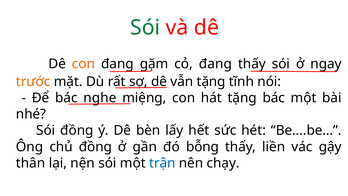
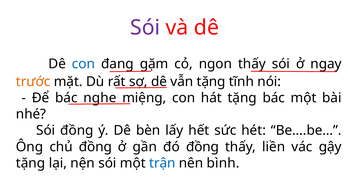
Sói colour: green -> purple (145, 28)
con colour: orange -> blue (84, 64)
cỏ đang: đang -> ngon (215, 64)
đó bỗng: bỗng -> đồng (203, 147)
thân: thân -> tặng (31, 163)
chạy: chạy -> bình (223, 163)
